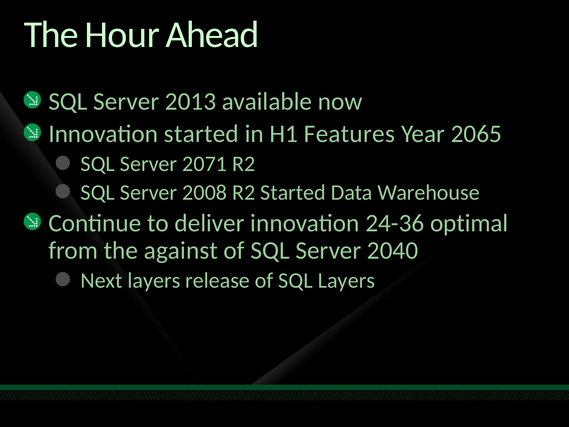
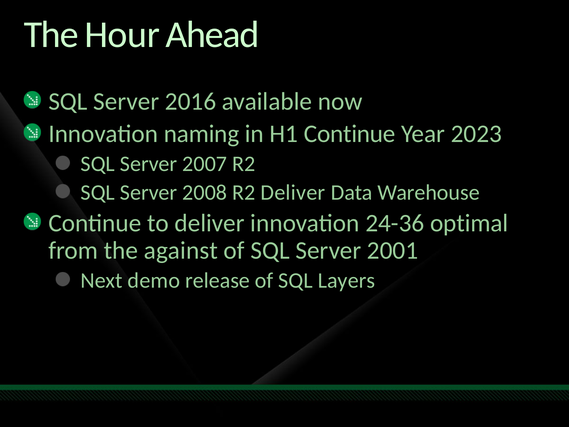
2013: 2013 -> 2016 (191, 101)
Innovation started: started -> naming (202, 134)
H1 Features: Features -> Continue (350, 134)
2065: 2065 -> 2023 (476, 134)
2071: 2071 -> 2007 (205, 164)
R2 Started: Started -> Deliver (293, 192)
2040: 2040 -> 2001 (393, 250)
Next layers: layers -> demo (154, 280)
